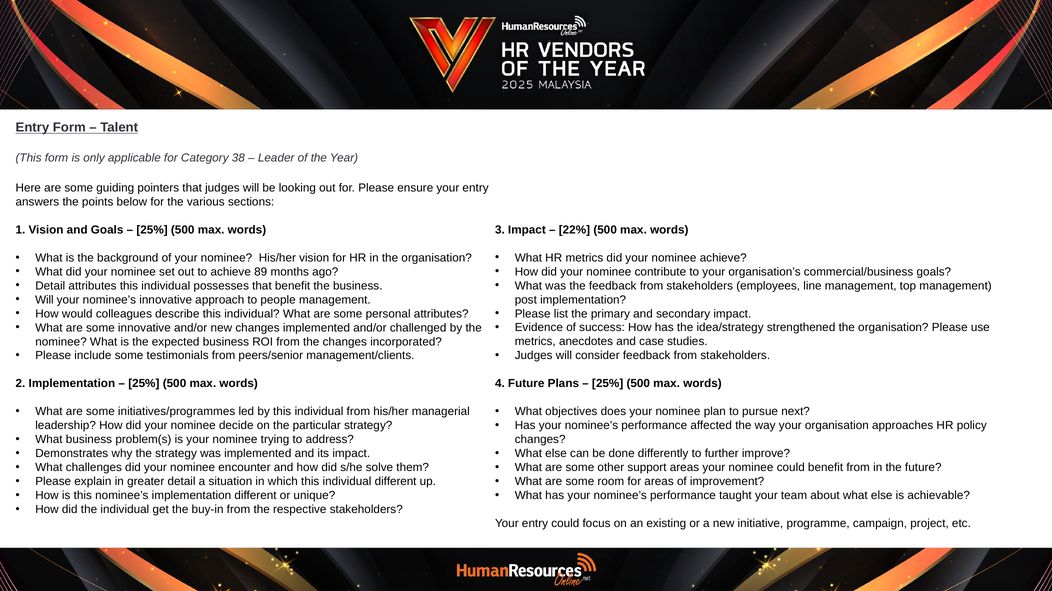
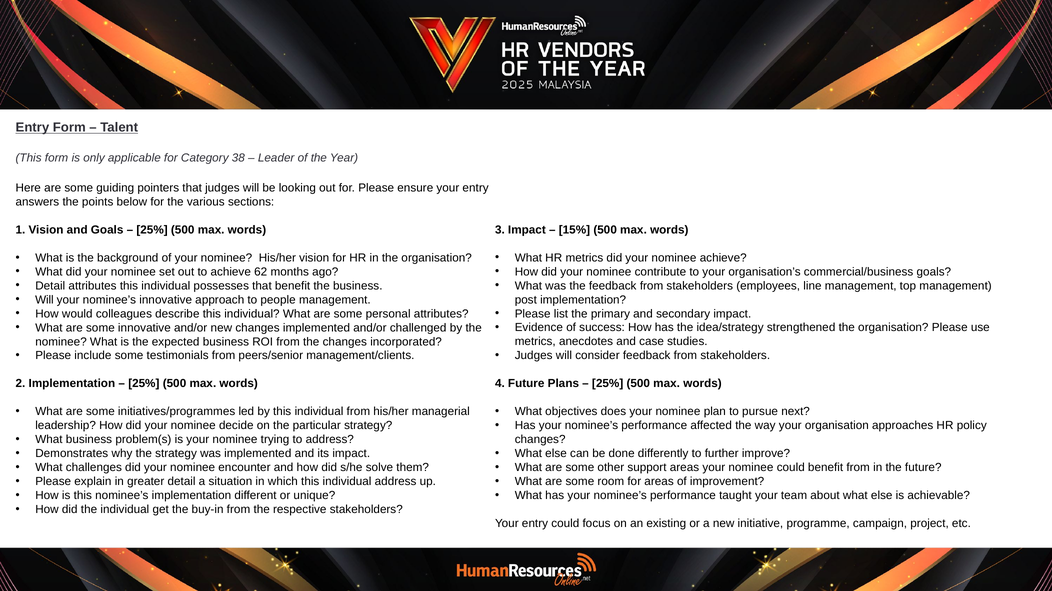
22%: 22% -> 15% (574, 230)
89: 89 -> 62 (261, 272)
individual different: different -> address (396, 482)
